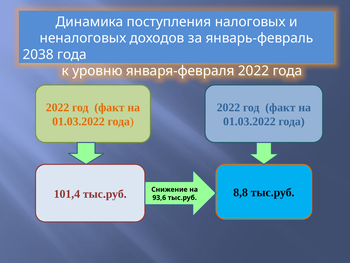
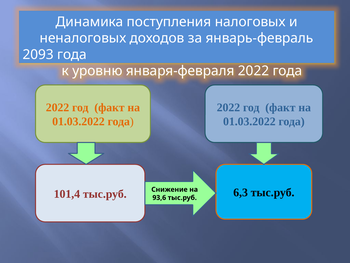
2038: 2038 -> 2093 (38, 54)
8,8: 8,8 -> 6,3 (241, 192)
